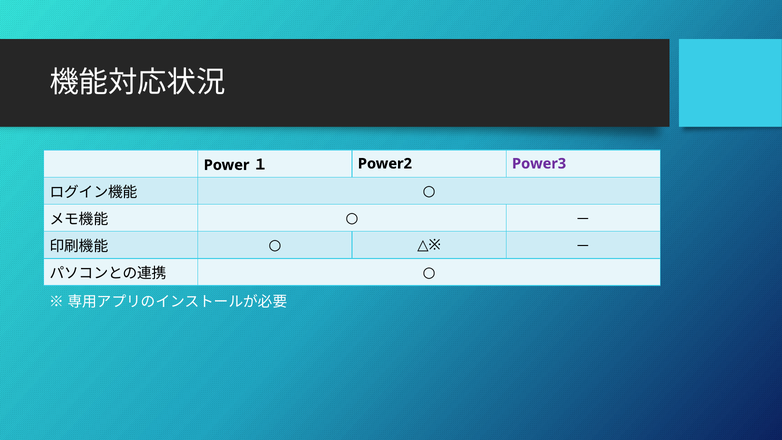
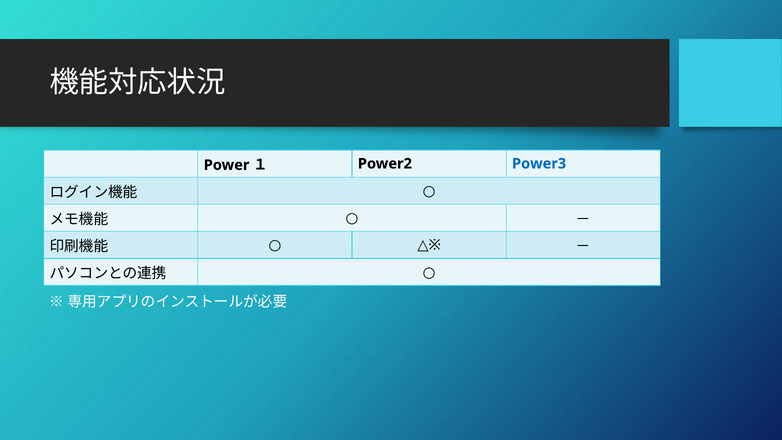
Power3 colour: purple -> blue (539, 164)
